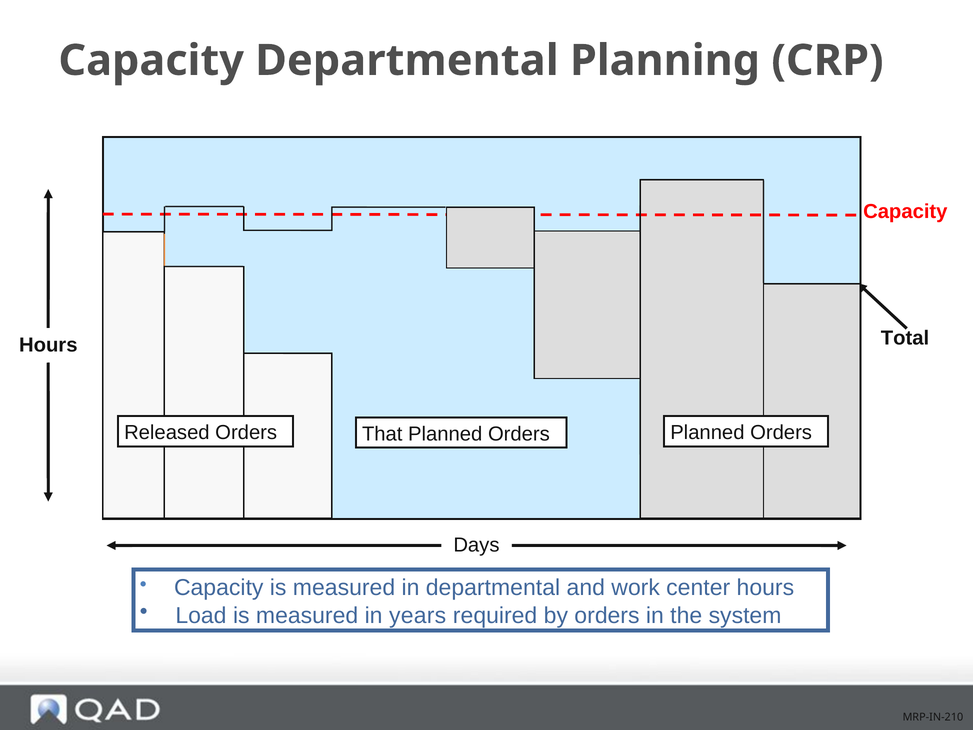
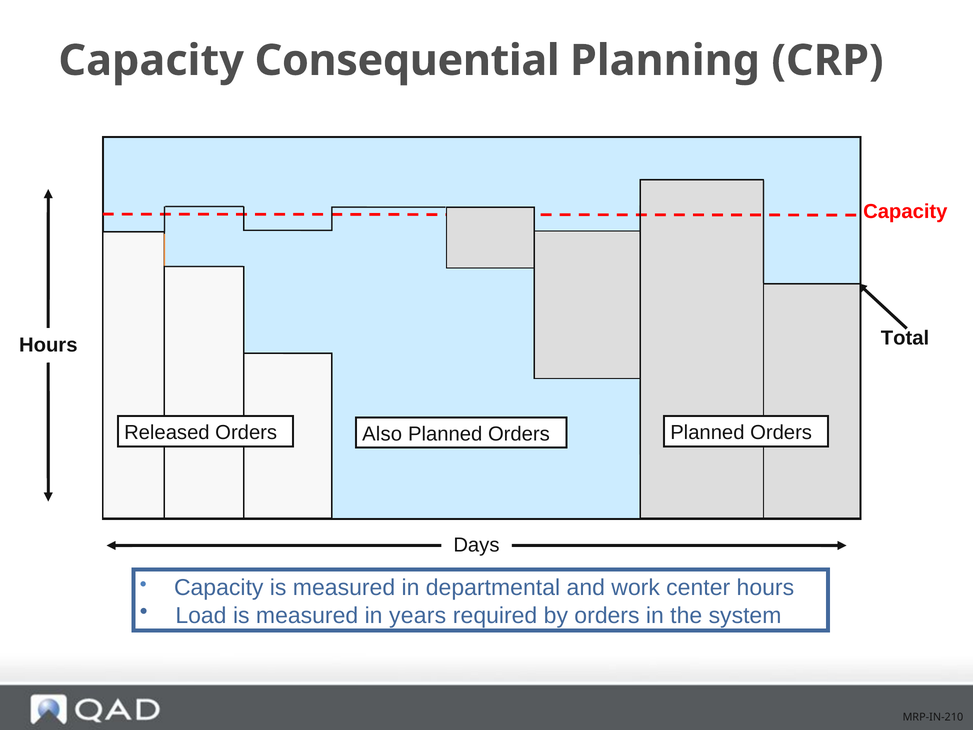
Capacity Departmental: Departmental -> Consequential (407, 61)
That: That -> Also (382, 434)
